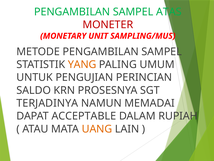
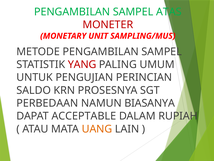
YANG colour: orange -> red (82, 64)
TERJADINYA: TERJADINYA -> PERBEDAAN (47, 103)
MEMADAI: MEMADAI -> BIASANYA (150, 103)
